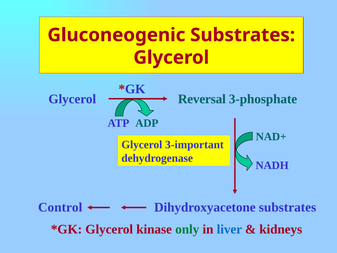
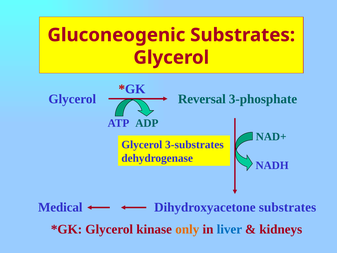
3-important: 3-important -> 3-substrates (194, 145)
Control: Control -> Medical (60, 207)
only colour: green -> orange (187, 229)
